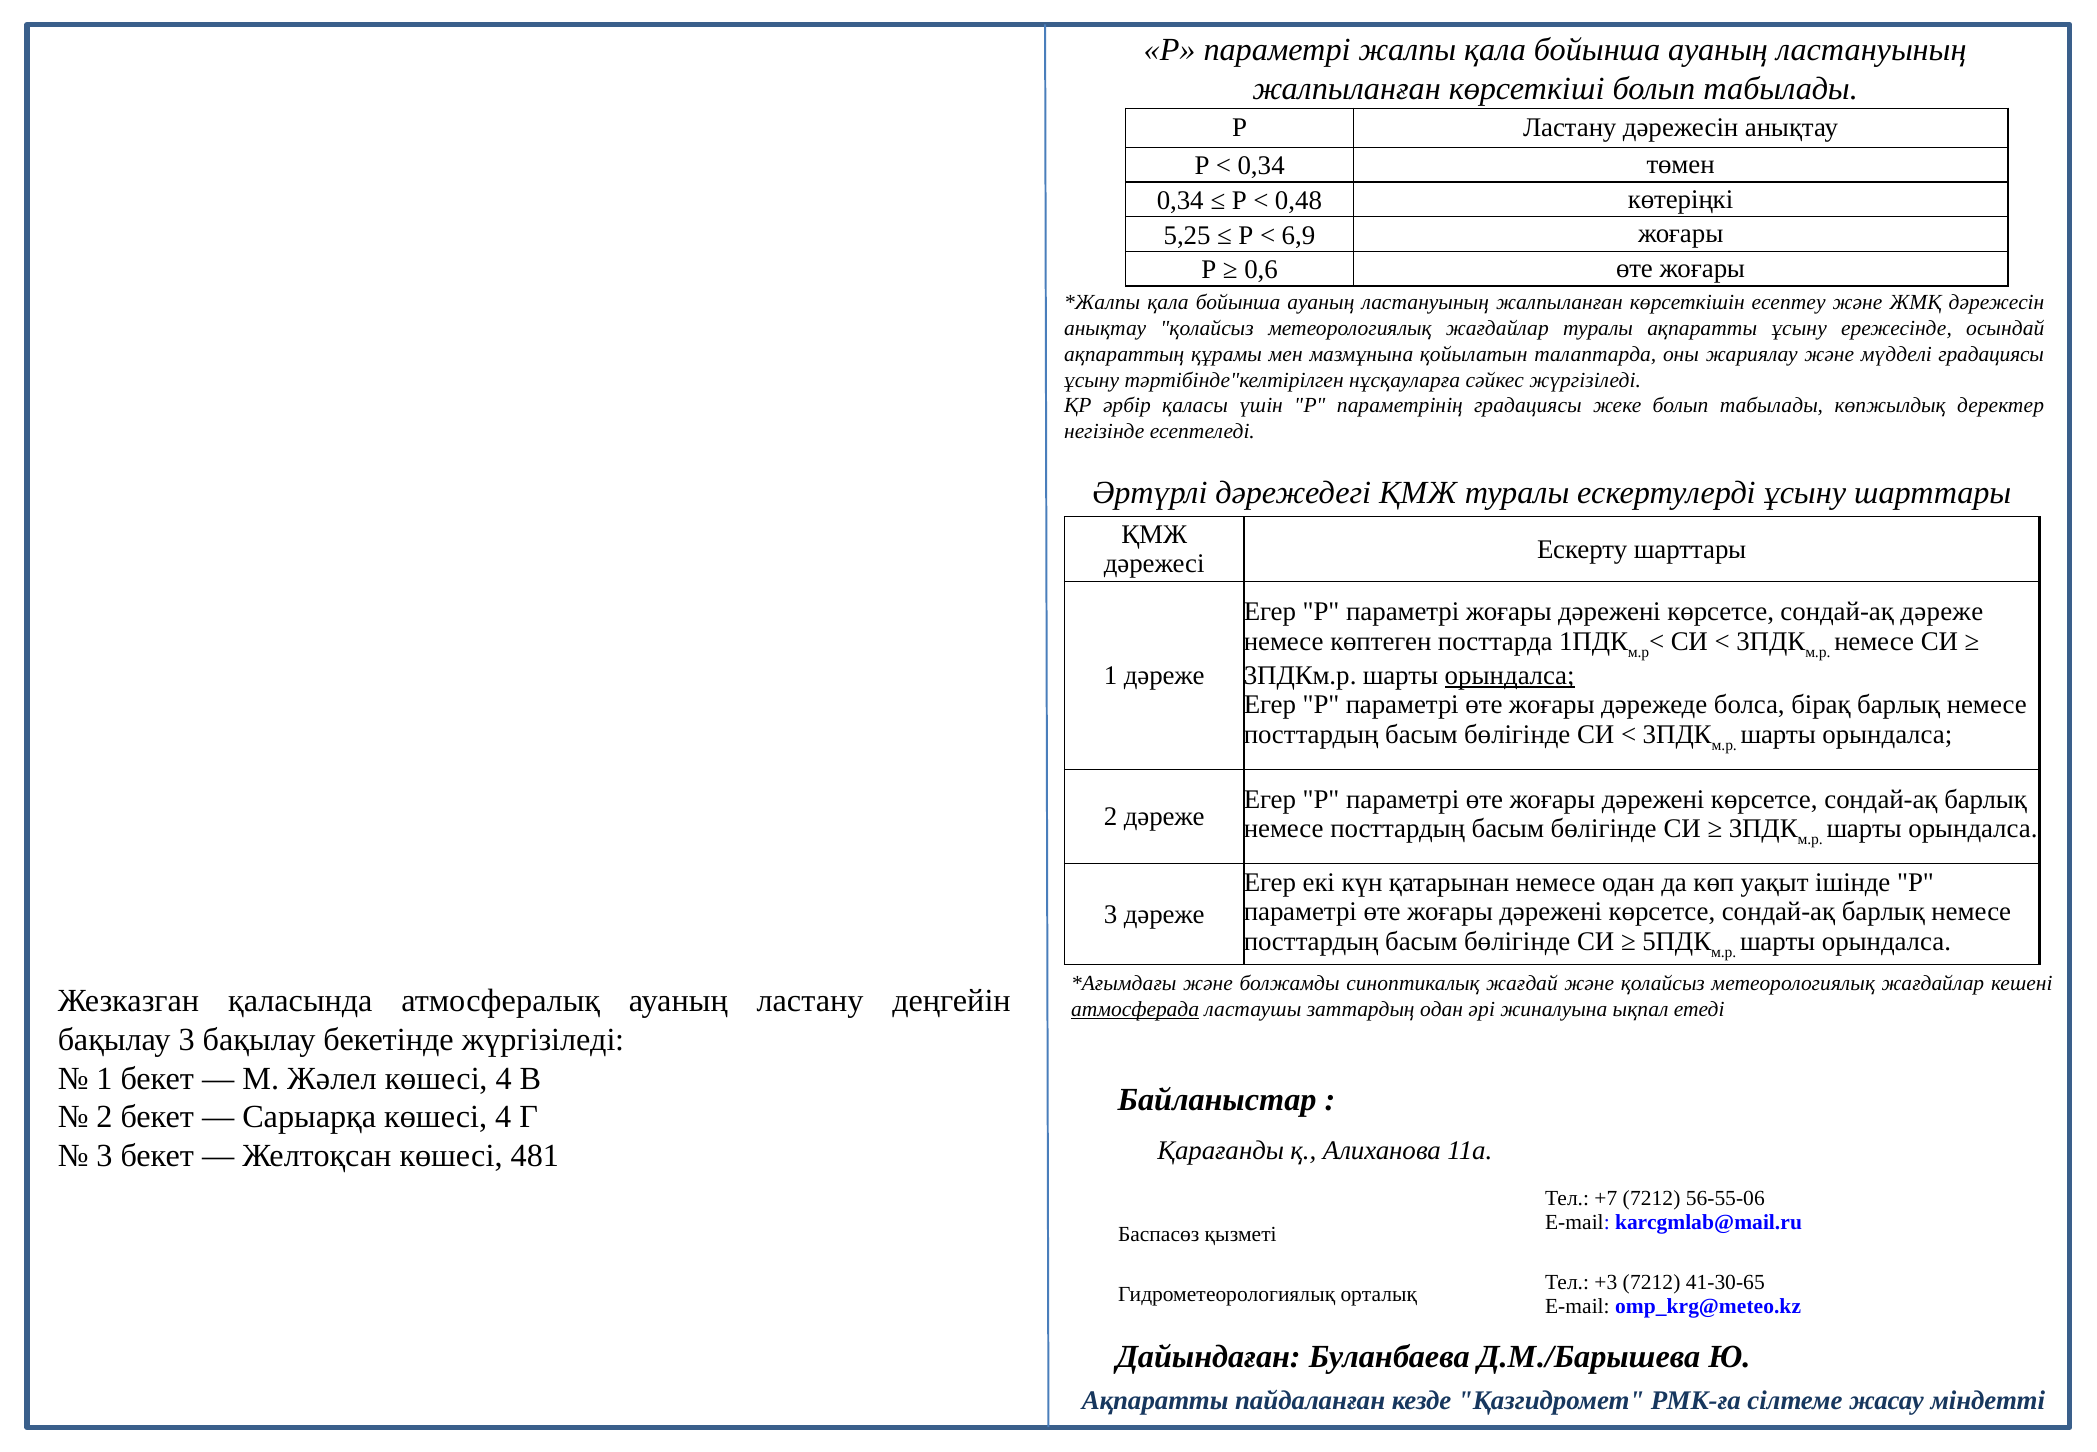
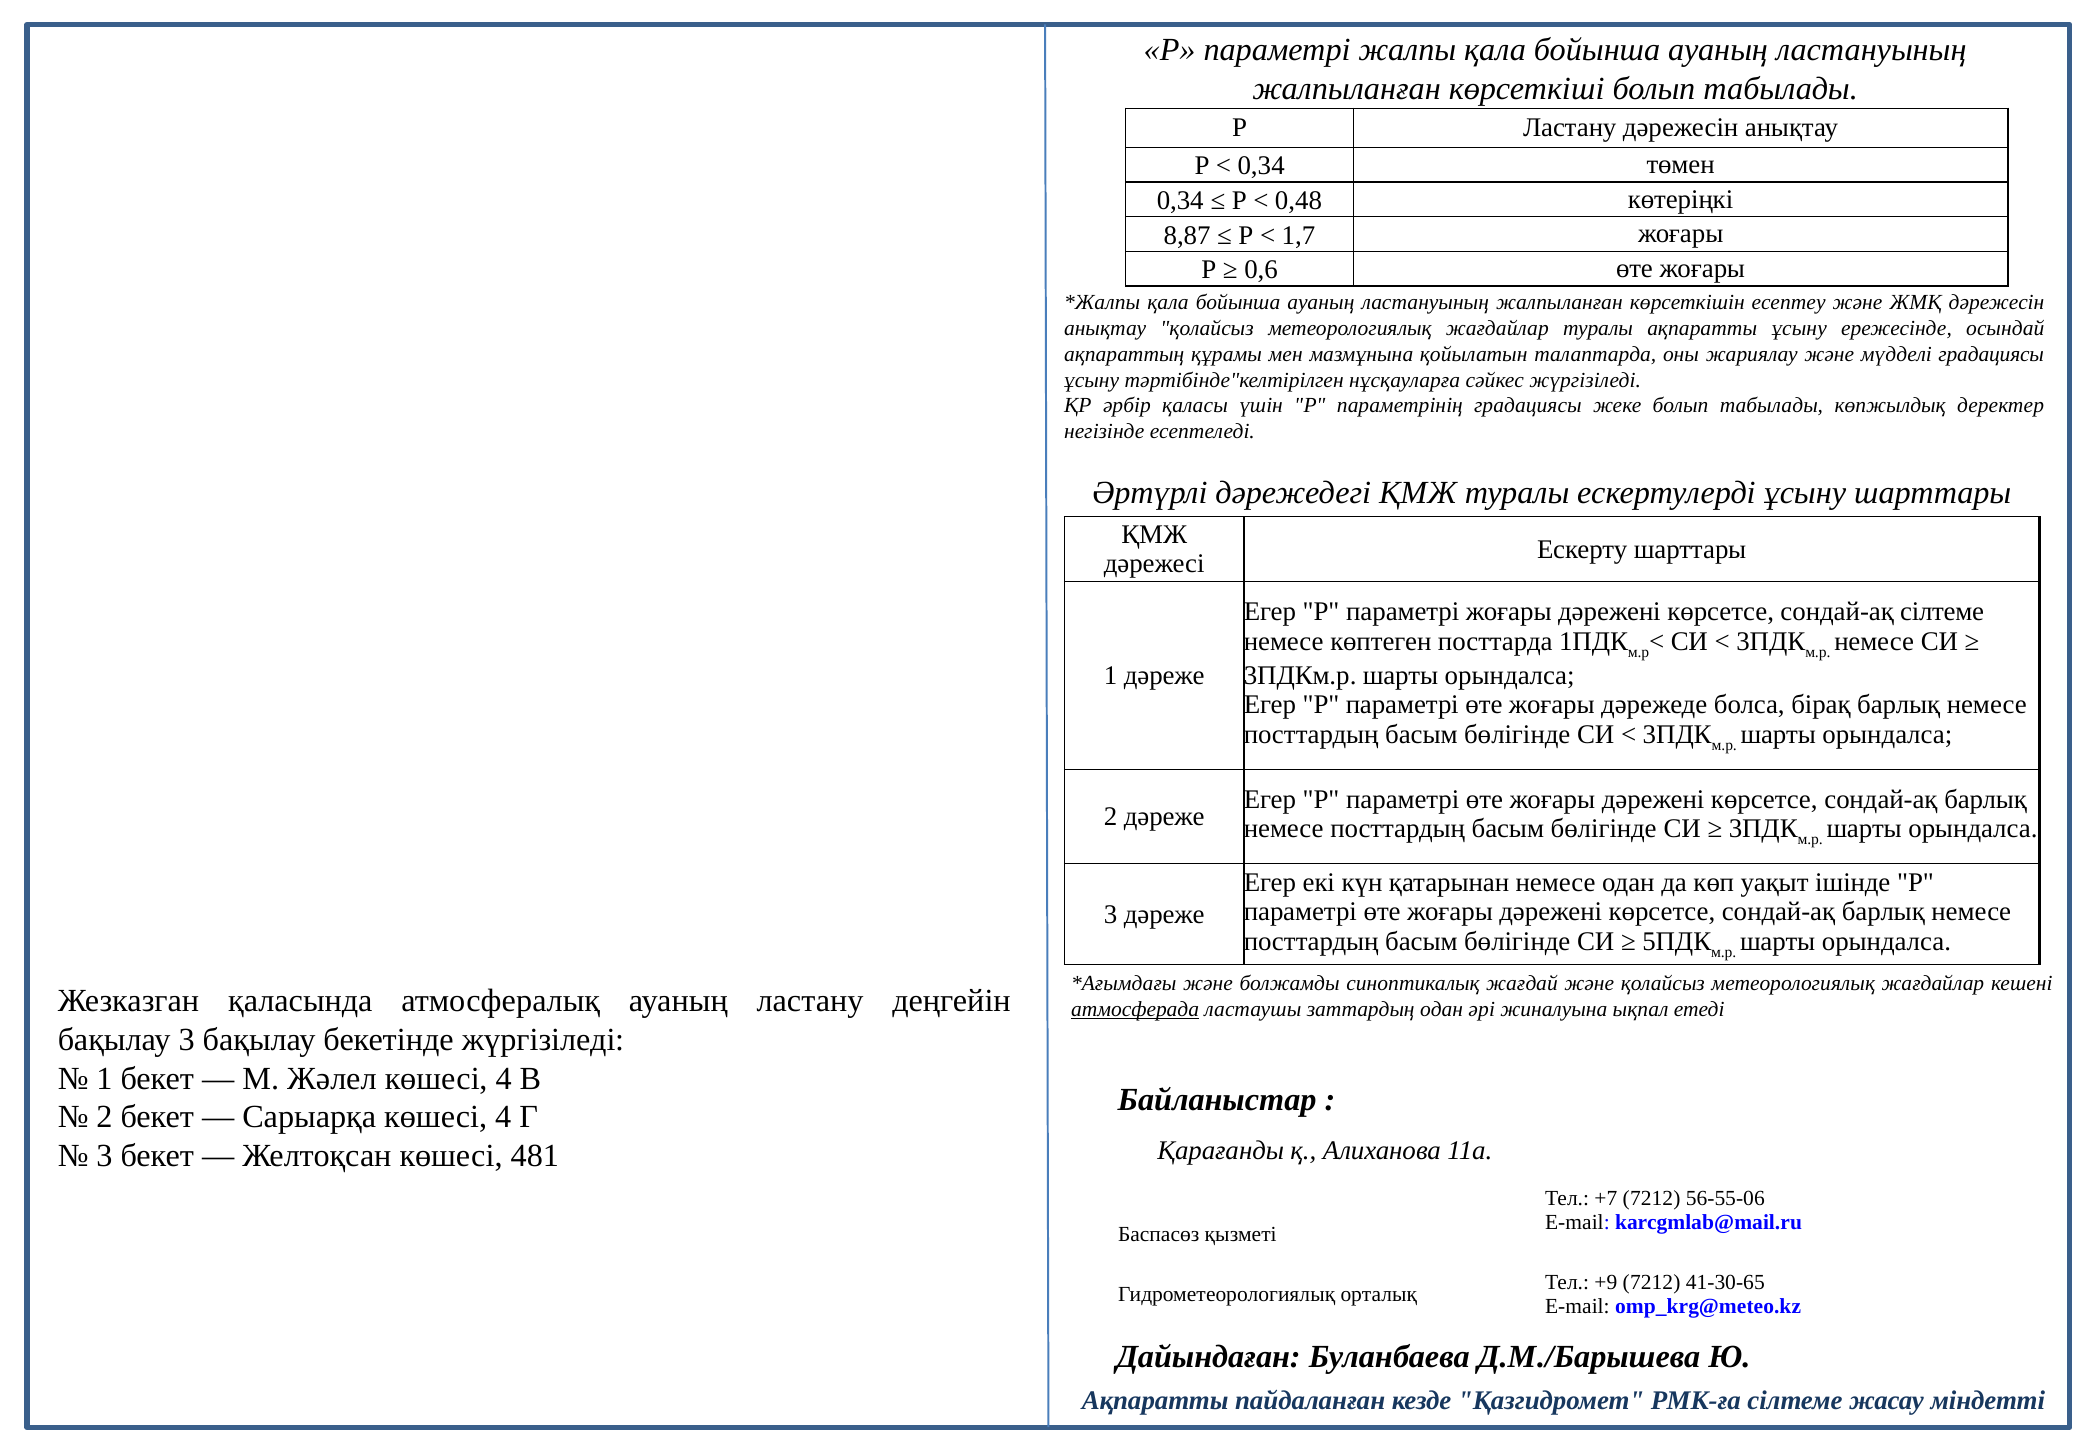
5,25: 5,25 -> 8,87 (1187, 235)
6,9: 6,9 -> 1,7 (1299, 235)
сондай-ақ дәреже: дәреже -> сілтеме (1942, 612)
орындалса underline: present -> none (1510, 675)
+3: +3 -> +9 (1606, 1282)
